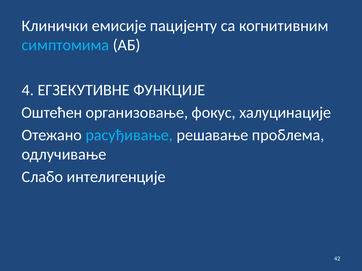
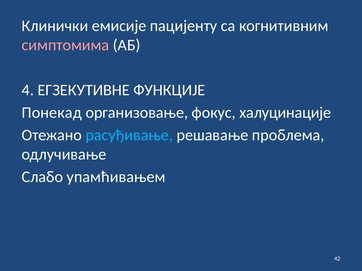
симптомима colour: light blue -> pink (65, 45)
Оштећен: Оштећен -> Понекад (52, 113)
интелигенције: интелигенције -> упамћивањем (116, 177)
